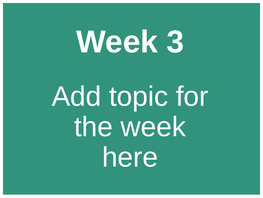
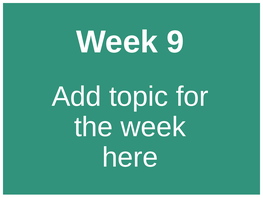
3: 3 -> 9 (175, 42)
